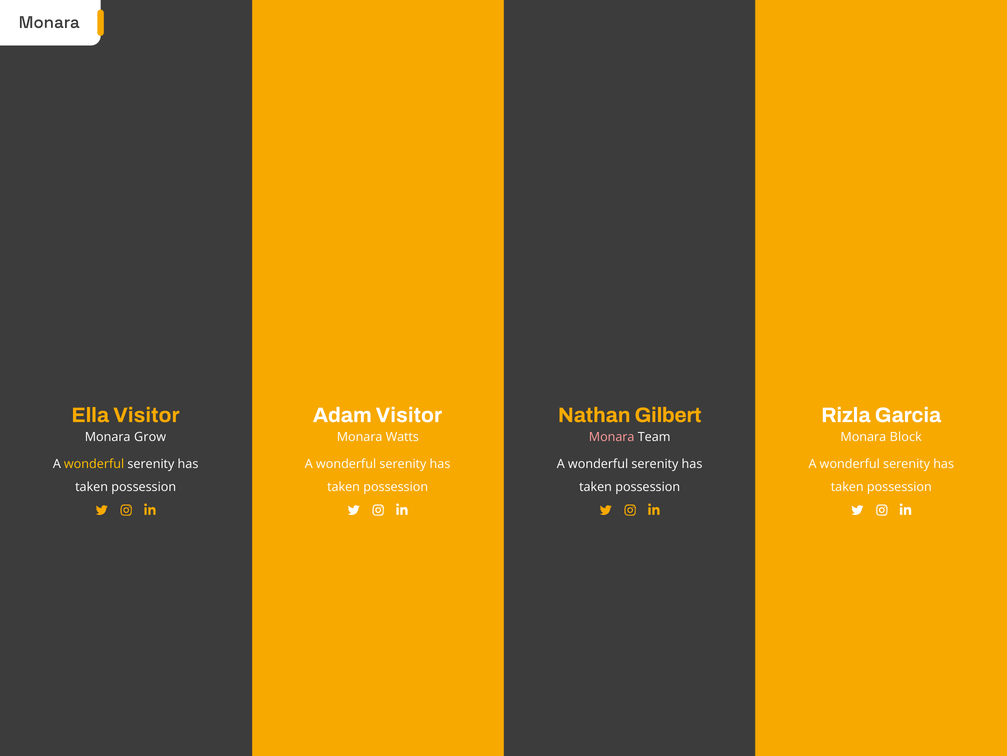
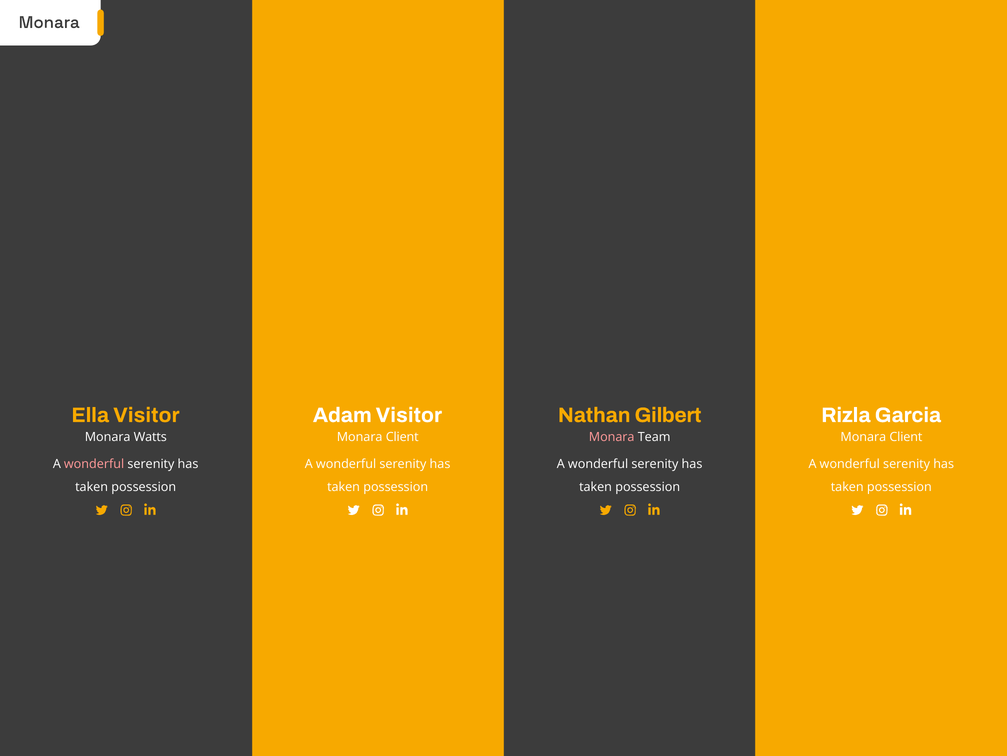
Grow: Grow -> Watts (150, 437)
Watts: Watts -> Client (402, 437)
Block: Block -> Client (906, 437)
wonderful colour: yellow -> pink (94, 464)
